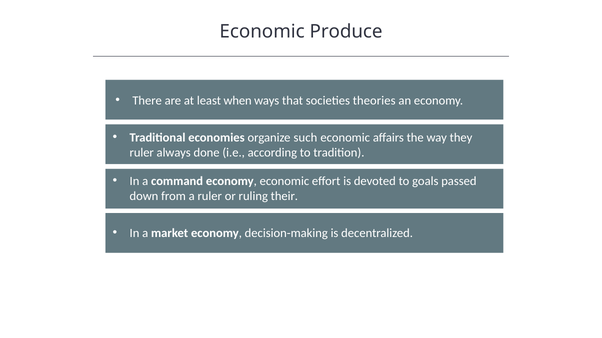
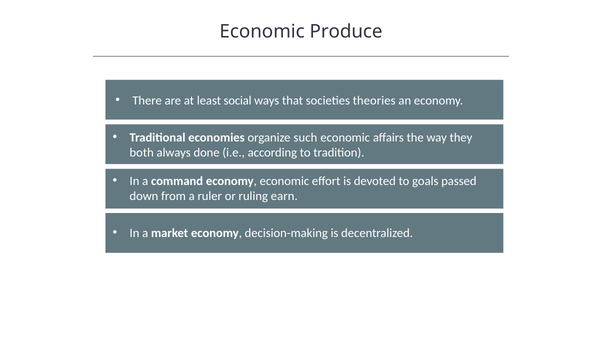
when: when -> social (238, 101)
ruler: ruler -> both (142, 153)
their: their -> earn (284, 196)
